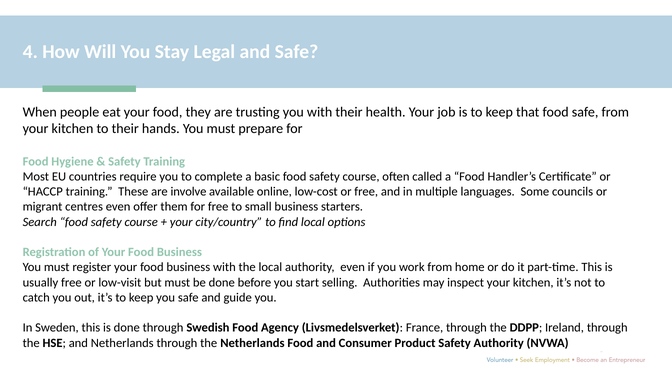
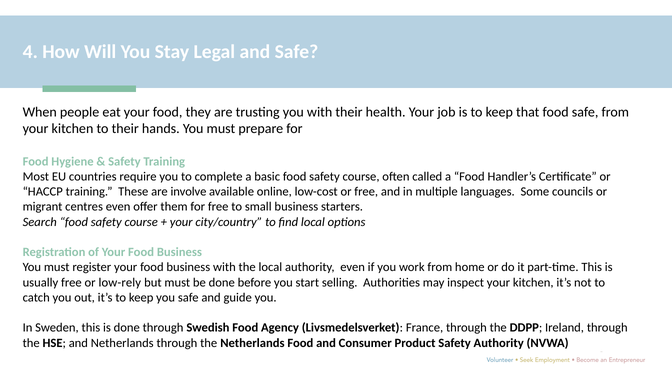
low-visit: low-visit -> low-rely (120, 282)
